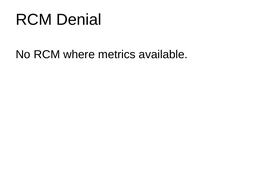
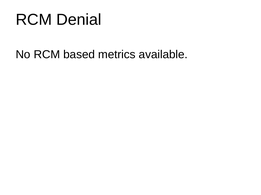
where: where -> based (79, 55)
